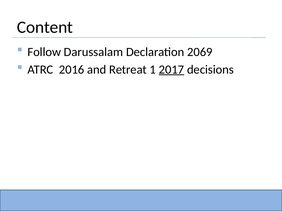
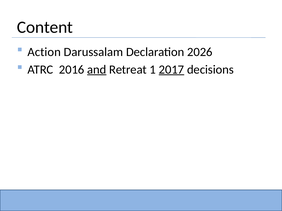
Follow: Follow -> Action (44, 52)
2069: 2069 -> 2026 (200, 52)
and underline: none -> present (97, 70)
